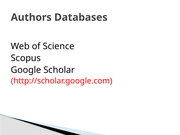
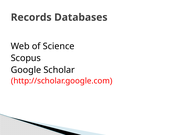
Authors: Authors -> Records (31, 17)
